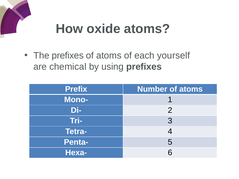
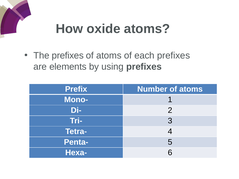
each yourself: yourself -> prefixes (174, 56)
chemical: chemical -> elements (68, 67)
